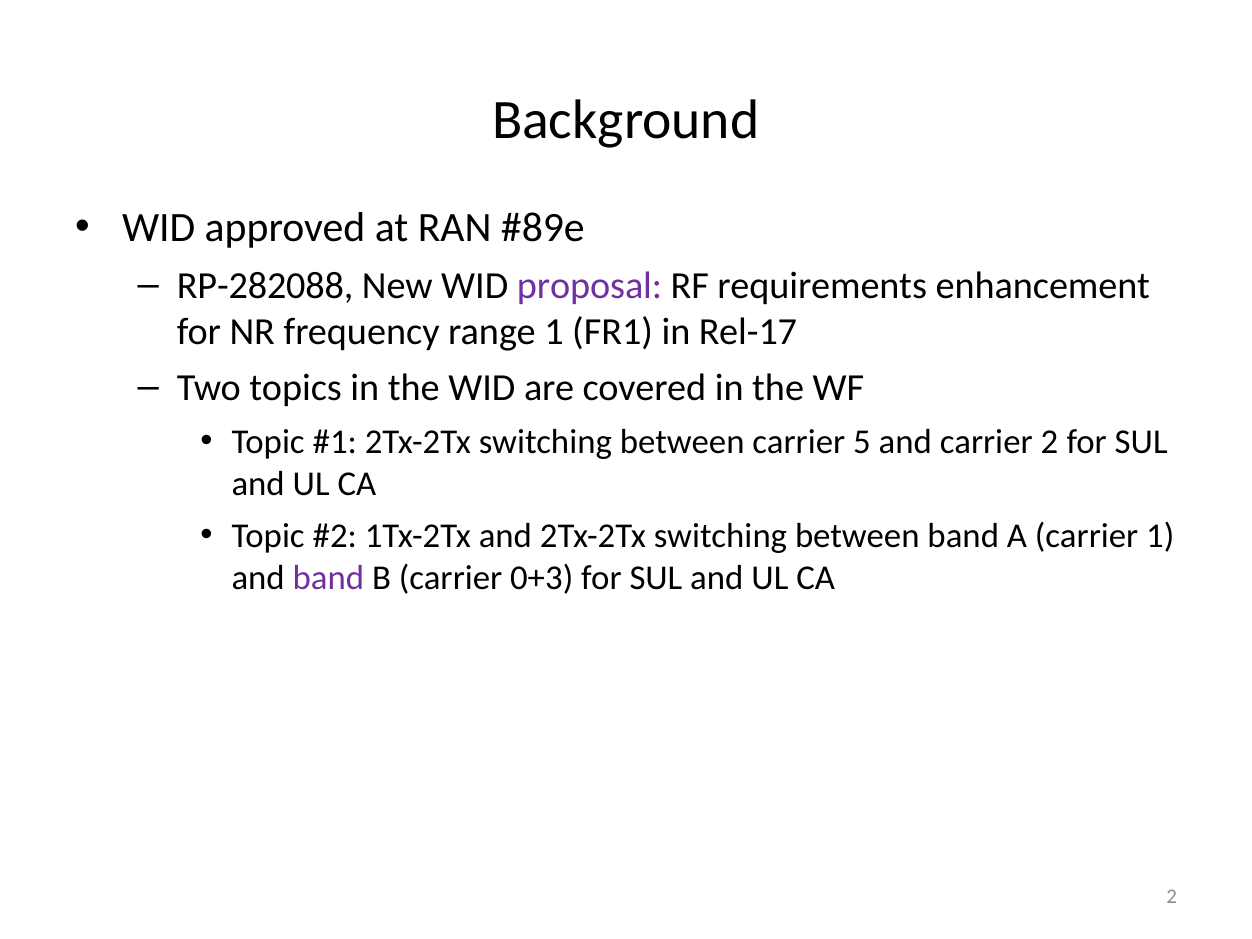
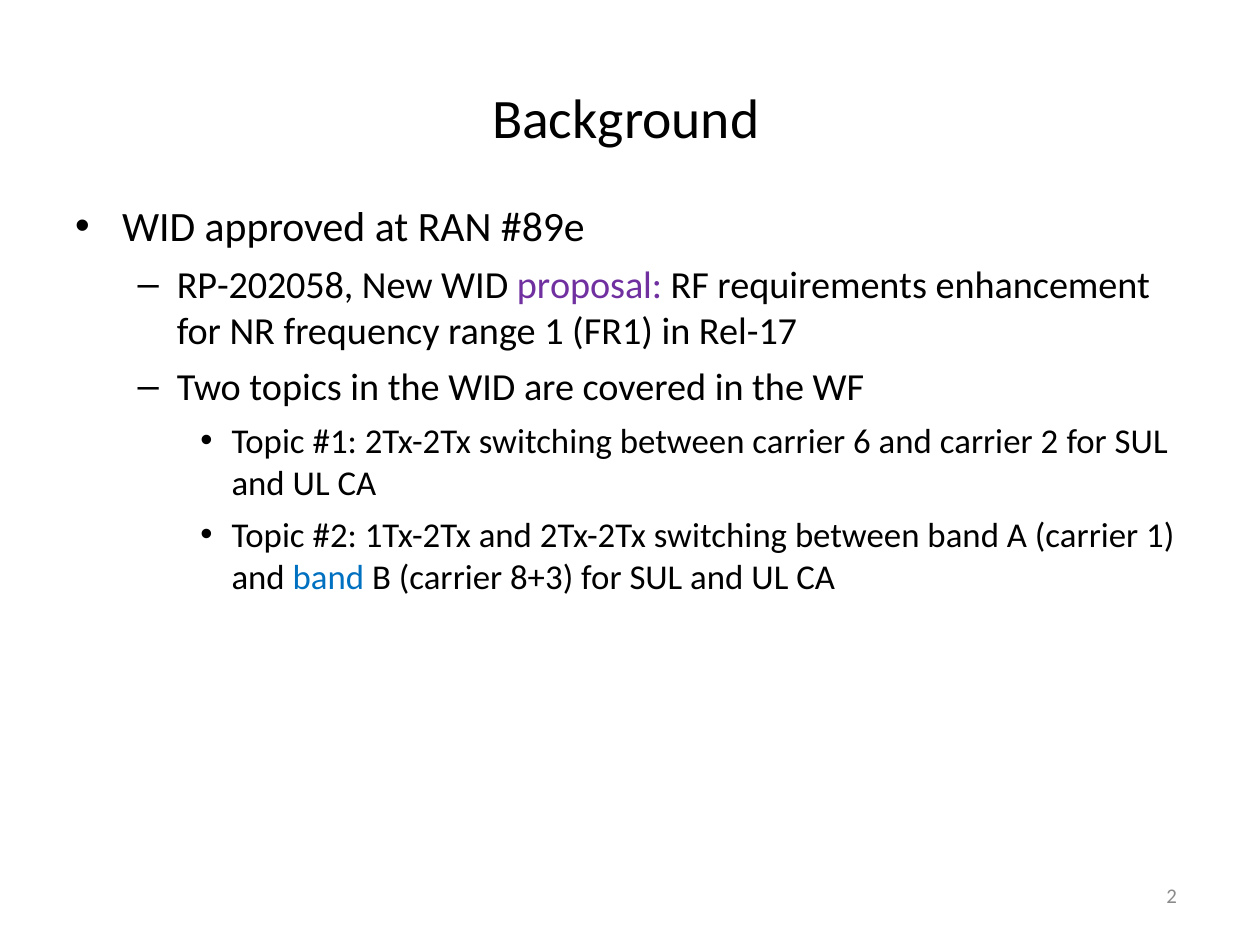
RP-282088: RP-282088 -> RP-202058 (265, 286)
5: 5 -> 6 (862, 442)
band colour: purple -> blue (328, 578)
0+3: 0+3 -> 8+3 (542, 578)
